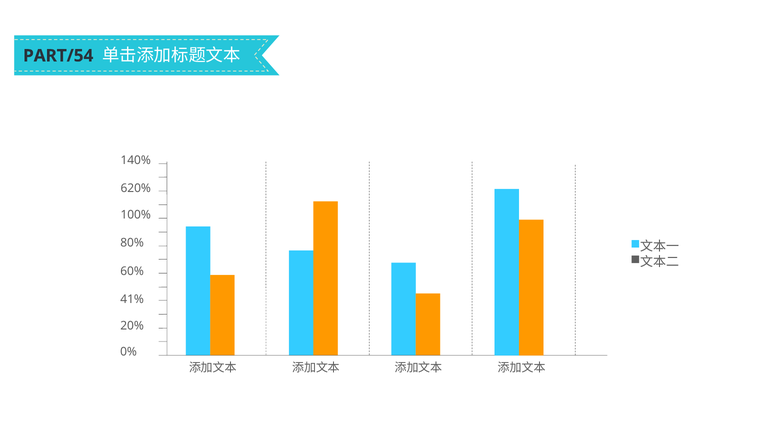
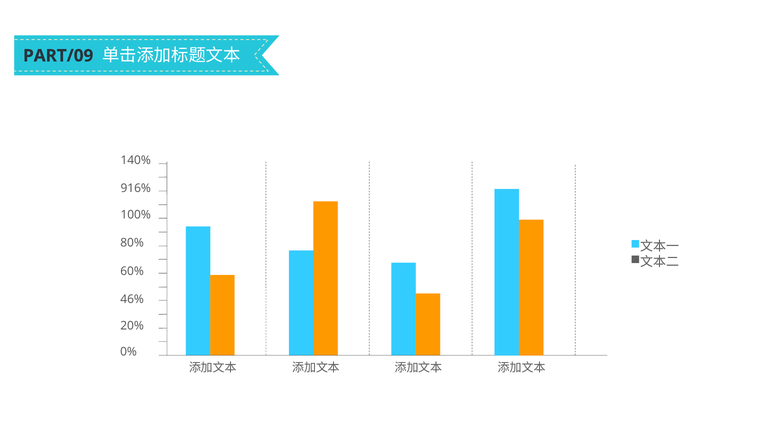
PART/54: PART/54 -> PART/09 (58, 56)
620%: 620% -> 916% (136, 188)
41%: 41% -> 46% (132, 299)
